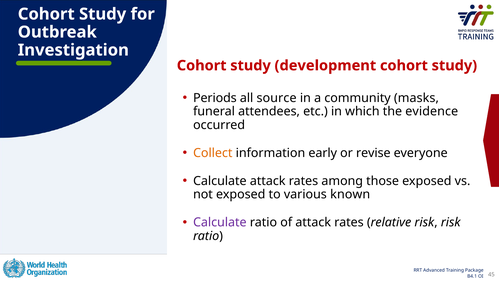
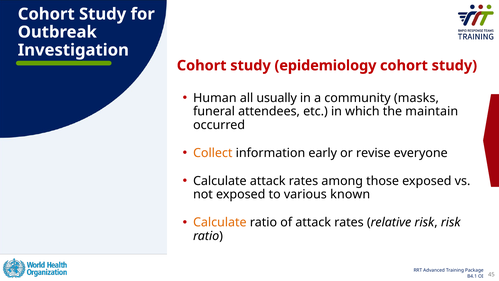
development: development -> epidemiology (325, 65)
Periods: Periods -> Human (215, 98)
source: source -> usually (277, 98)
evidence: evidence -> maintain (432, 111)
Calculate colour: purple -> orange (220, 222)
